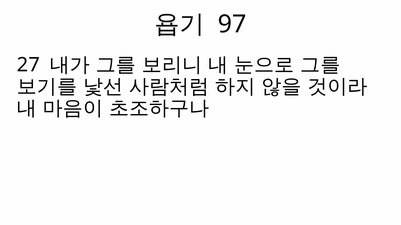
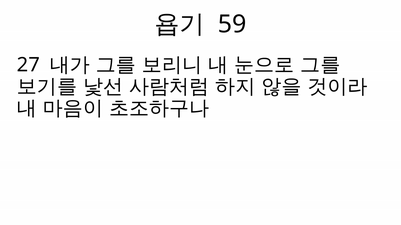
97: 97 -> 59 (232, 24)
